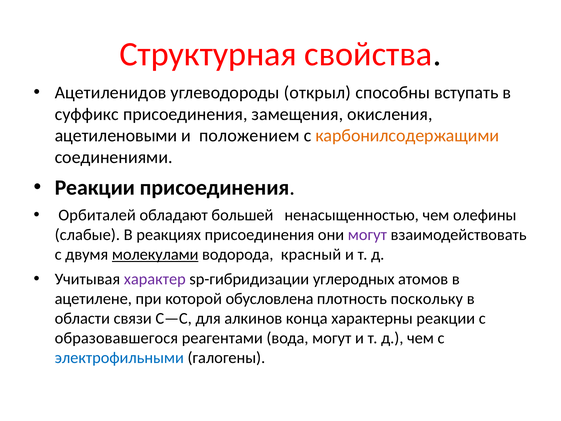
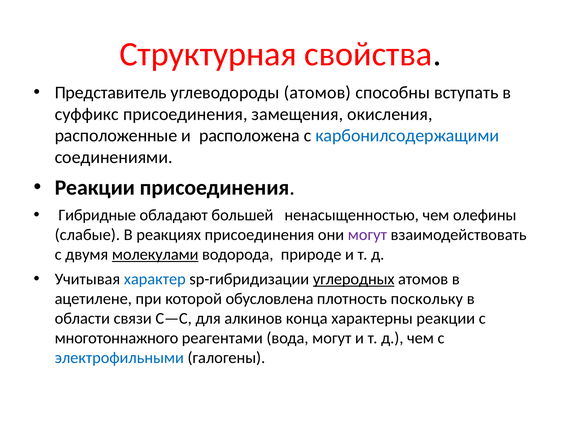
Ацетиленидов: Ацетиленидов -> Представитель (111, 93)
углеводороды открыл: открыл -> атомов (317, 93)
ацетиленовыми: ацетиленовыми -> расположенные (116, 136)
положением: положением -> расположена (249, 136)
карбонилсодержащими colour: orange -> blue (407, 136)
Орбиталей: Орбиталей -> Гибридные (97, 215)
красный: красный -> природе (311, 254)
характер colour: purple -> blue (155, 279)
углеродных underline: none -> present (354, 279)
образовавшегося: образовавшегося -> многотоннажного (117, 338)
